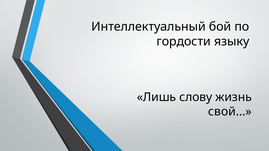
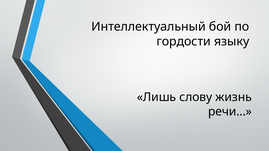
свой…: свой… -> речи… (230, 112)
